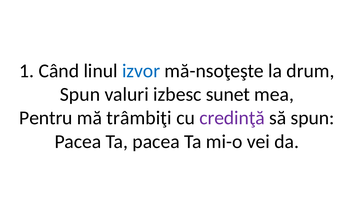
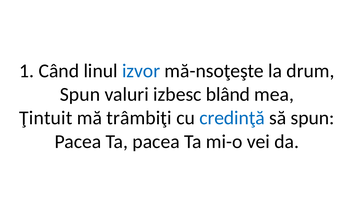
sunet: sunet -> blând (228, 94)
Pentru: Pentru -> Ţintuit (46, 118)
credinţă colour: purple -> blue (232, 118)
